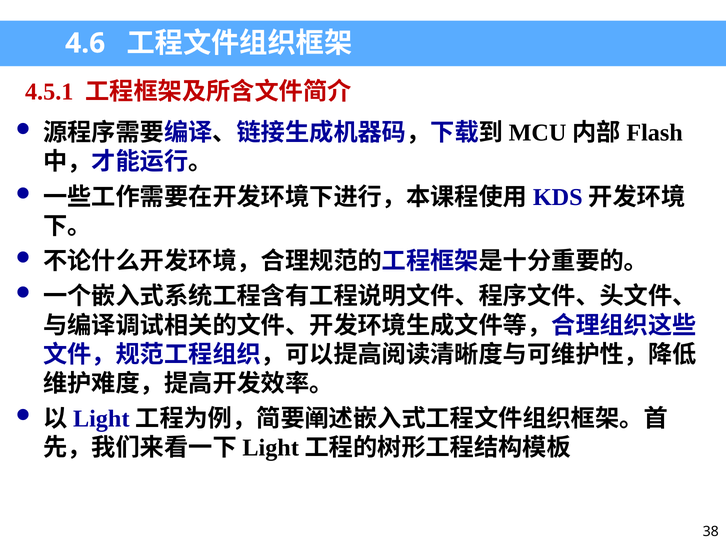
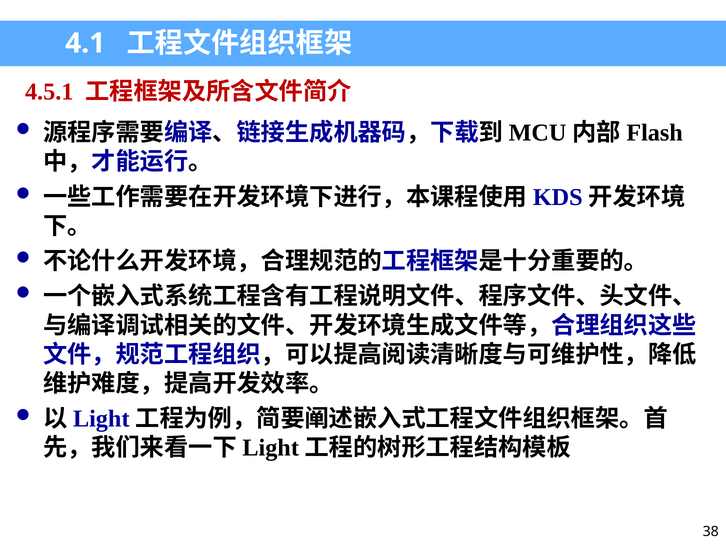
4.6: 4.6 -> 4.1 (85, 43)
